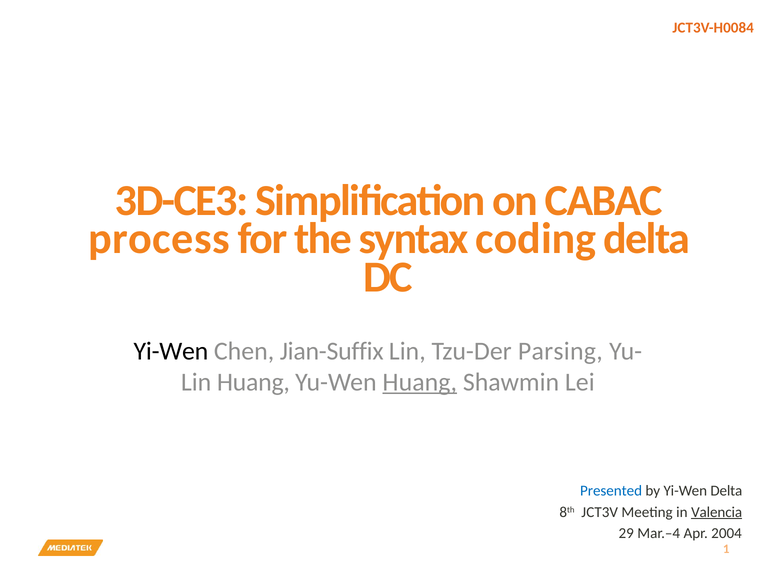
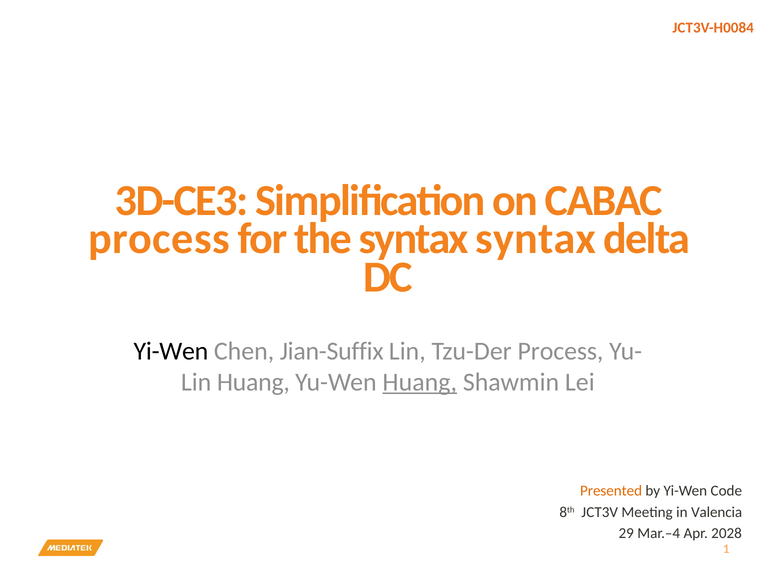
syntax coding: coding -> syntax (536, 239)
Tzu-Der Parsing: Parsing -> Process (560, 351)
Presented colour: blue -> orange (611, 491)
Yi-Wen Delta: Delta -> Code (726, 491)
Valencia underline: present -> none (717, 512)
2004: 2004 -> 2028 (727, 533)
